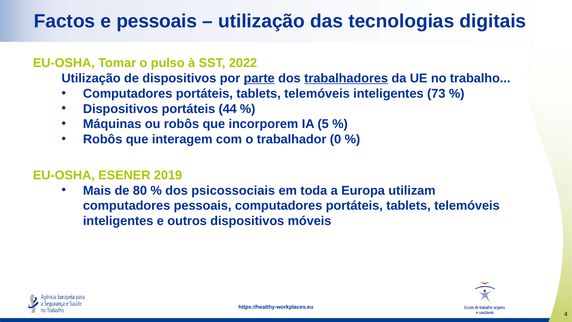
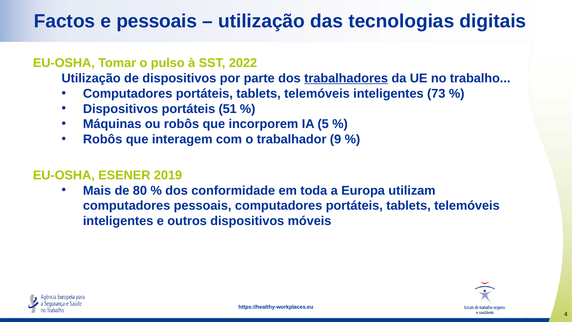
parte underline: present -> none (259, 78)
44: 44 -> 51 (228, 109)
0: 0 -> 9 (336, 139)
psicossociais: psicossociais -> conformidade (233, 190)
